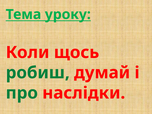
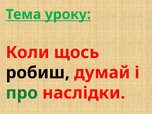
робиш colour: green -> black (38, 73)
